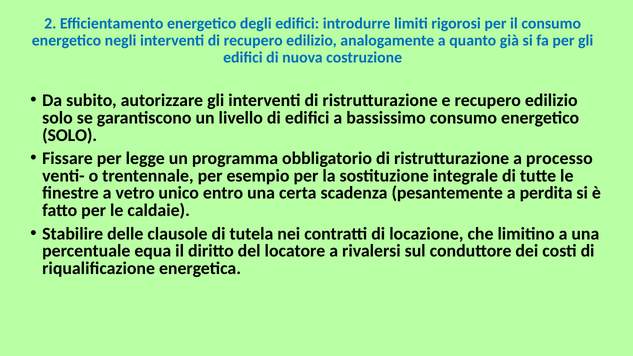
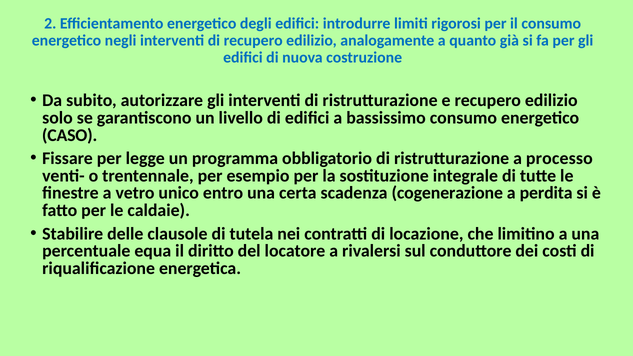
SOLO: SOLO -> CASO (70, 135)
pesantemente: pesantemente -> cogenerazione (447, 193)
